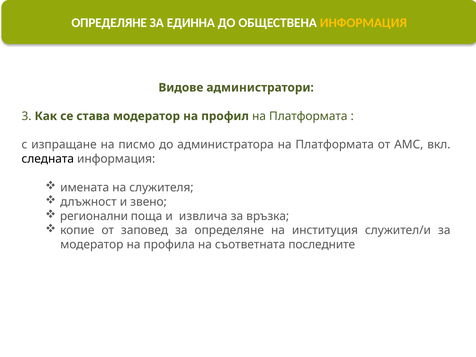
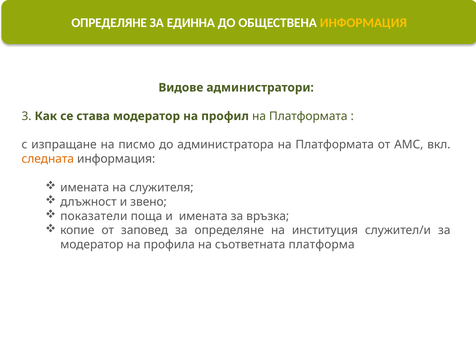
следната colour: black -> orange (48, 159)
регионални: регионални -> показатели (94, 216)
и извлича: извлича -> имената (203, 216)
последните: последните -> платформа (322, 245)
